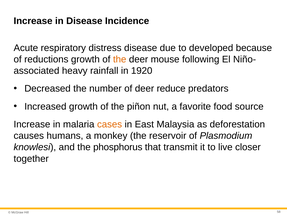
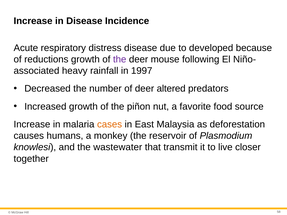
the colour: orange -> purple (120, 59)
1920: 1920 -> 1997 (142, 71)
reduce: reduce -> altered (171, 89)
phosphorus: phosphorus -> wastewater (118, 147)
